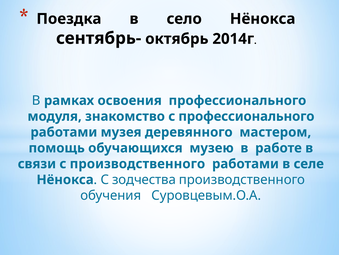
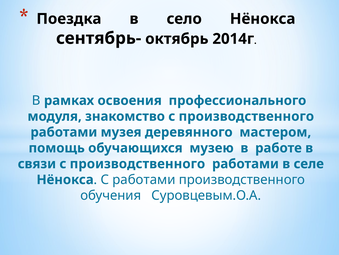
знакомство с профессионального: профессионального -> производственного (246, 116)
С зодчества: зодчества -> работами (144, 179)
